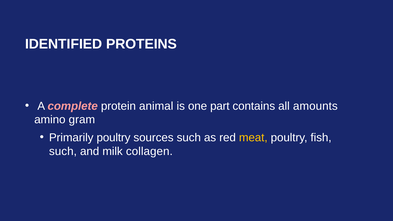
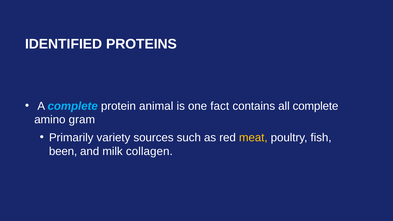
complete colour: pink -> light blue (73, 106)
part: part -> fact (220, 106)
all amounts: amounts -> complete (315, 106)
Primarily poultry: poultry -> variety (113, 138)
such: such -> been (63, 151)
